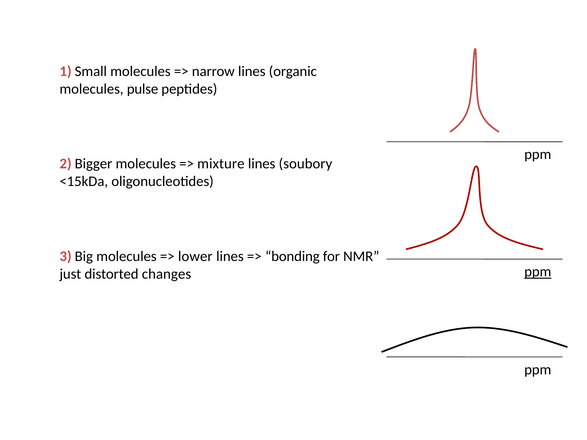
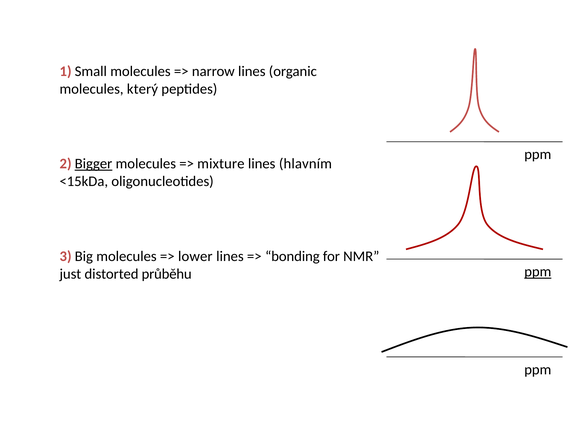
pulse: pulse -> který (142, 89)
Bigger underline: none -> present (93, 164)
soubory: soubory -> hlavním (305, 164)
changes: changes -> průběhu (167, 274)
